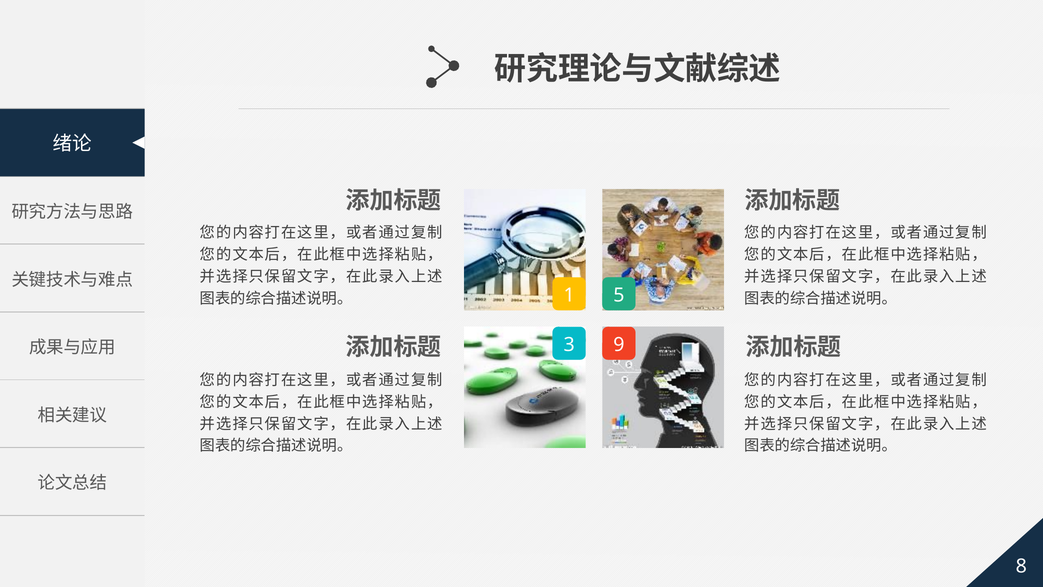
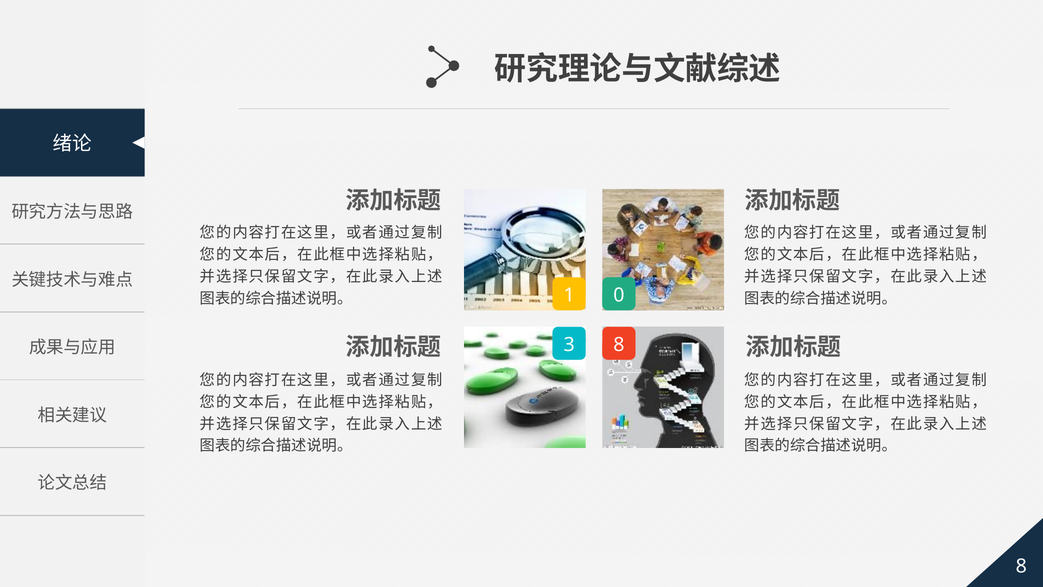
5: 5 -> 0 (619, 295)
3 9: 9 -> 8 (619, 344)
